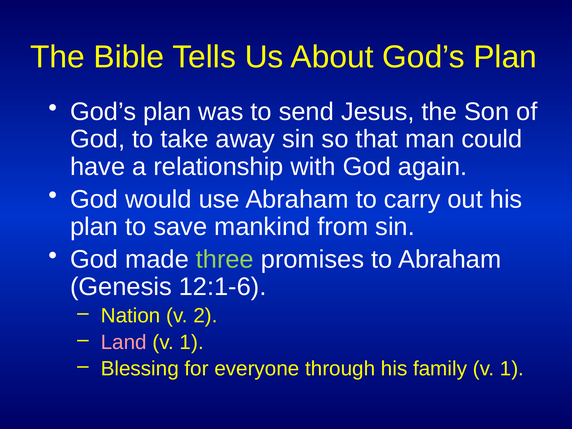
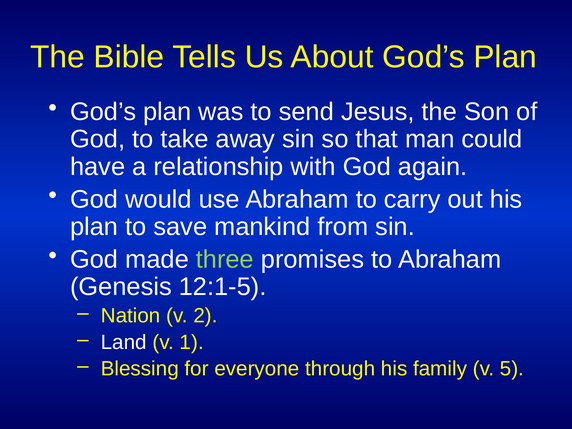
12:1-6: 12:1-6 -> 12:1-5 (223, 287)
Land colour: pink -> white (124, 342)
family v 1: 1 -> 5 (512, 369)
